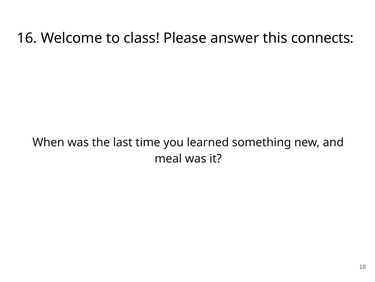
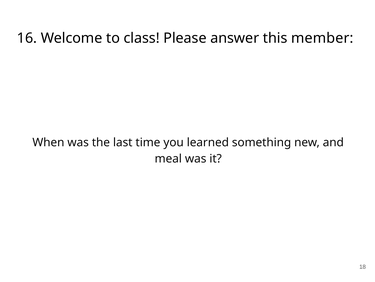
connects: connects -> member (322, 38)
